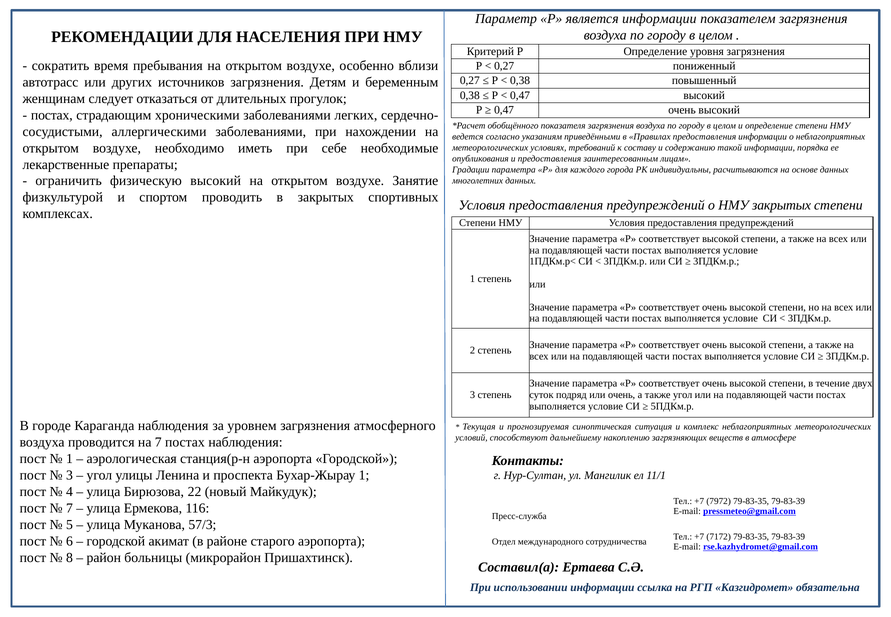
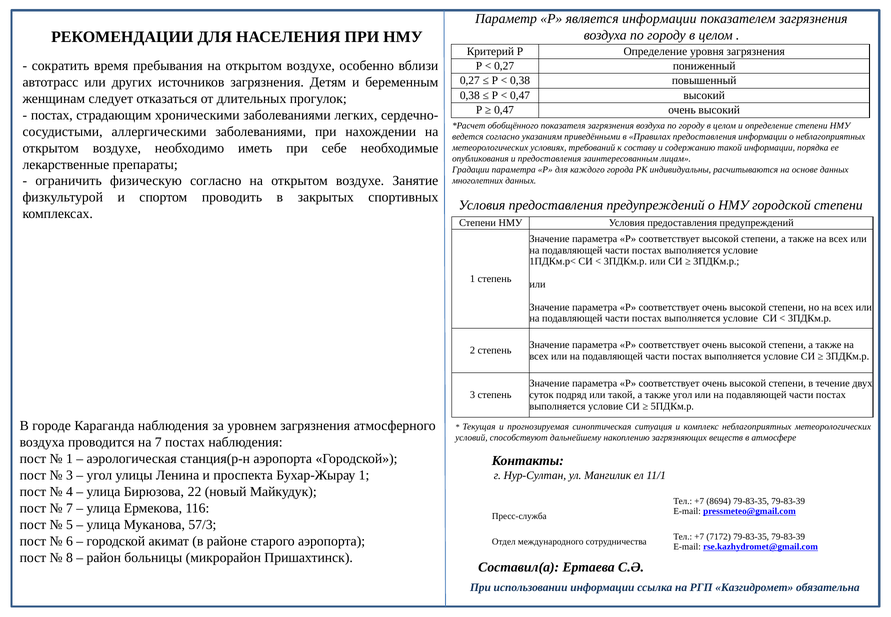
физическую высокий: высокий -> согласно (216, 181)
НМУ закрытых: закрытых -> городской (782, 205)
или очень: очень -> такой (622, 395)
7972: 7972 -> 8694 (719, 501)
